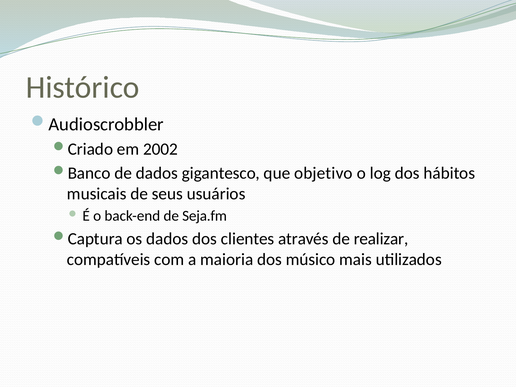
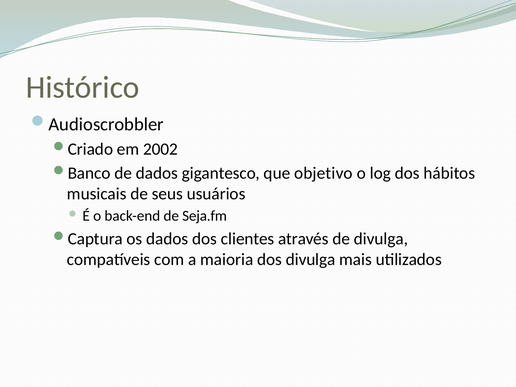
de realizar: realizar -> divulga (381, 239)
dos músico: músico -> divulga (311, 260)
